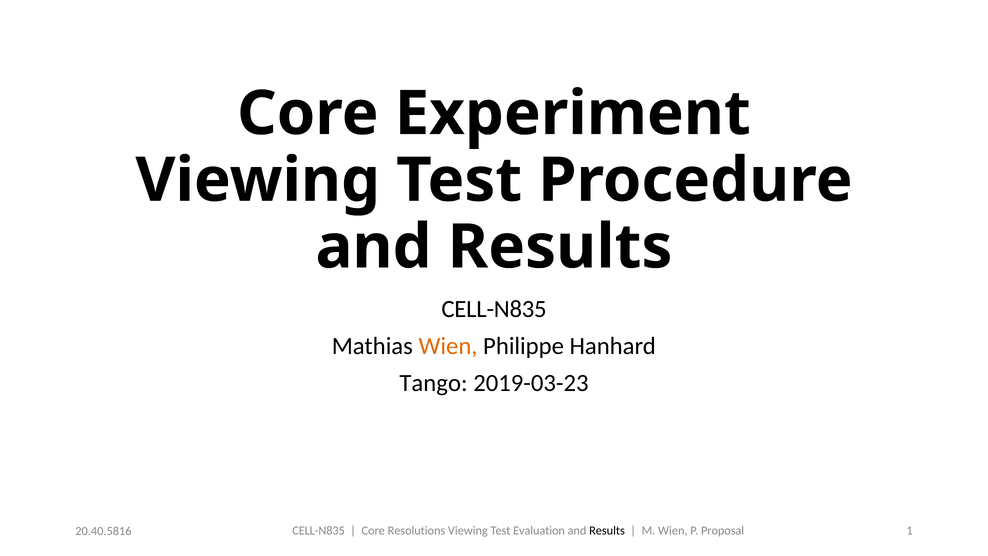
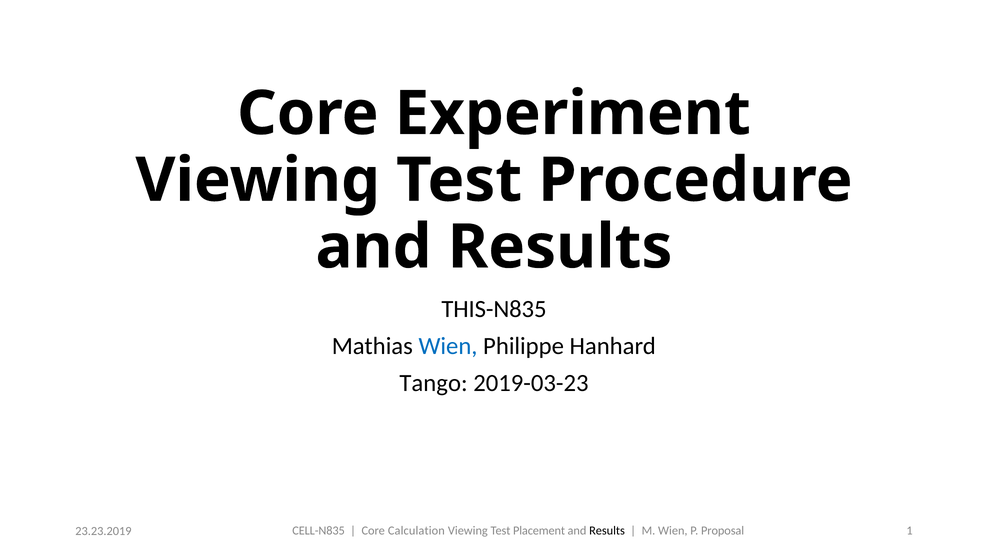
CELL-N835: CELL-N835 -> THIS-N835 (494, 309)
Wien colour: orange -> blue (448, 346)
Resolutions: Resolutions -> Calculation (416, 531)
Evaluation: Evaluation -> Placement (539, 531)
20.40.5816: 20.40.5816 -> 23.23.2019 (103, 531)
